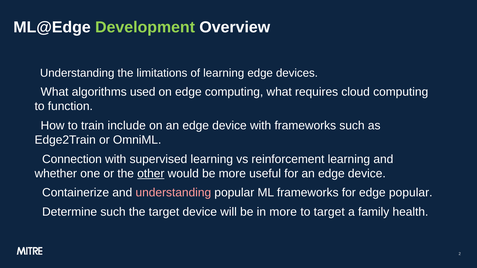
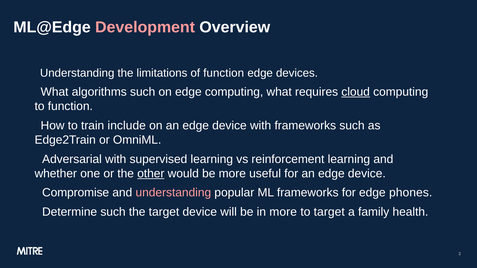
Development colour: light green -> pink (145, 27)
of learning: learning -> function (224, 73)
algorithms used: used -> such (143, 92)
cloud underline: none -> present (356, 92)
Connection: Connection -> Adversarial (72, 159)
Containerize: Containerize -> Compromise (76, 193)
edge popular: popular -> phones (411, 193)
